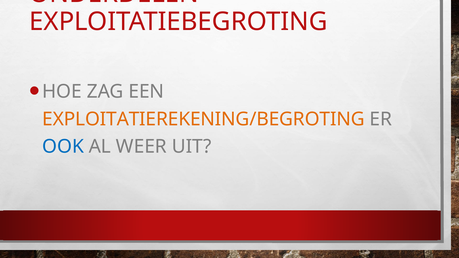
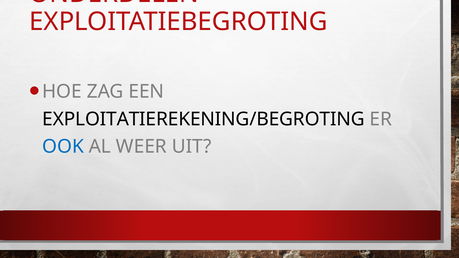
EXPLOITATIEREKENING/BEGROTING colour: orange -> black (203, 119)
